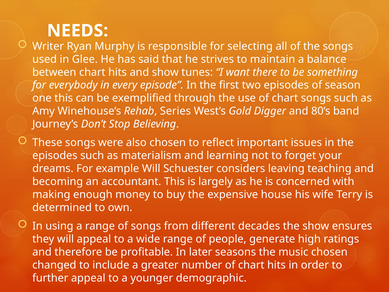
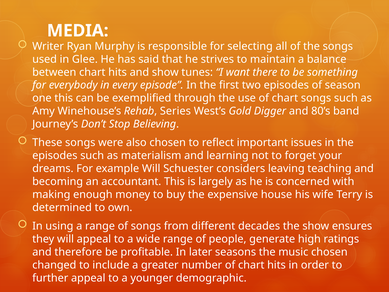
NEEDS: NEEDS -> MEDIA (78, 31)
